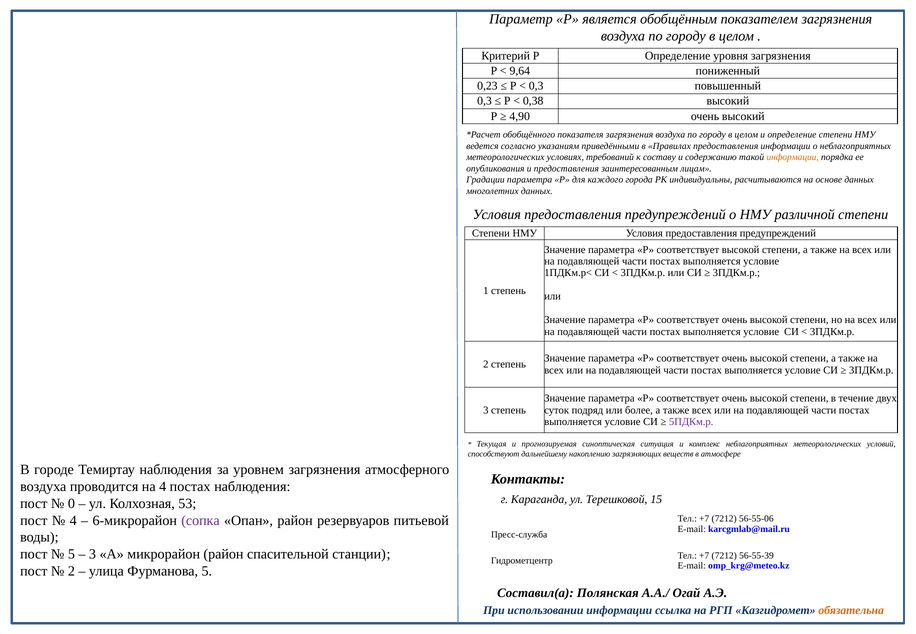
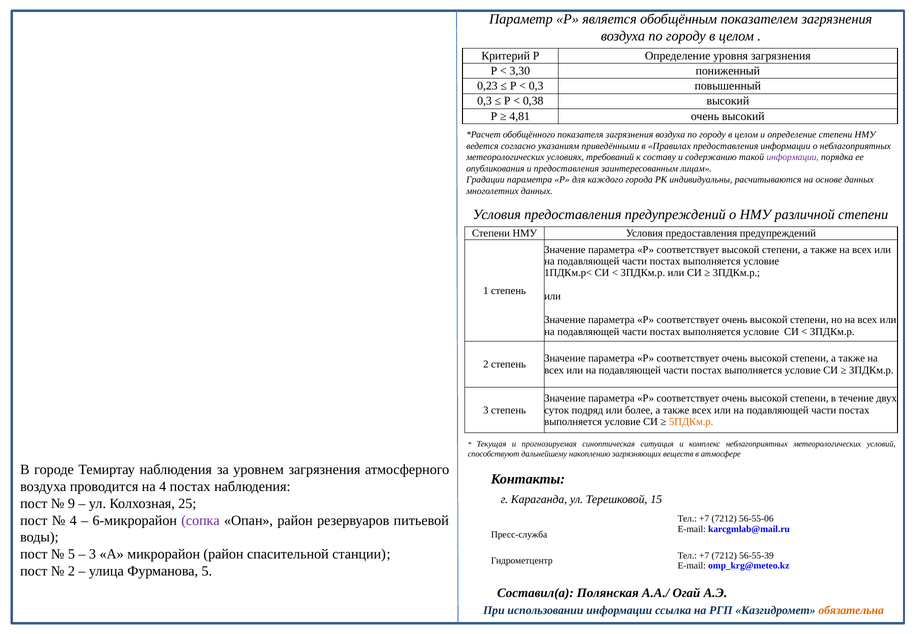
9,64: 9,64 -> 3,30 (520, 71)
4,90: 4,90 -> 4,81 (520, 116)
информации colour: orange -> purple (793, 157)
5ПДКм.р colour: purple -> orange (691, 422)
0: 0 -> 9 (71, 504)
53: 53 -> 25 (187, 504)
